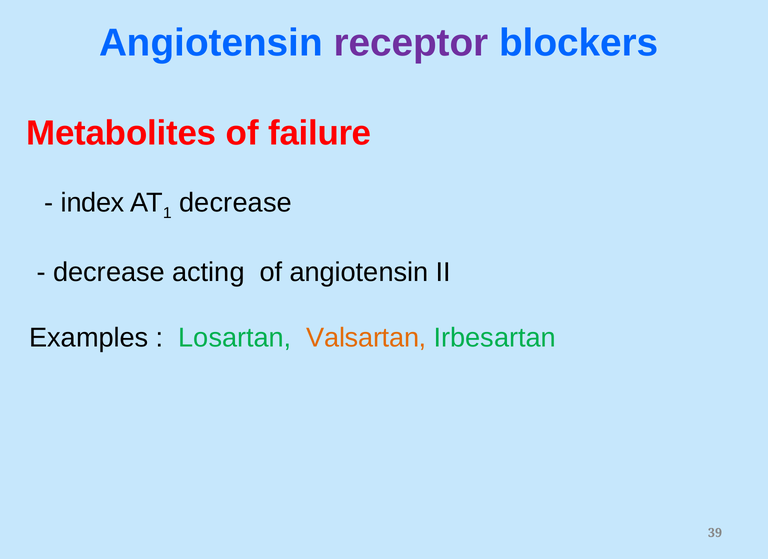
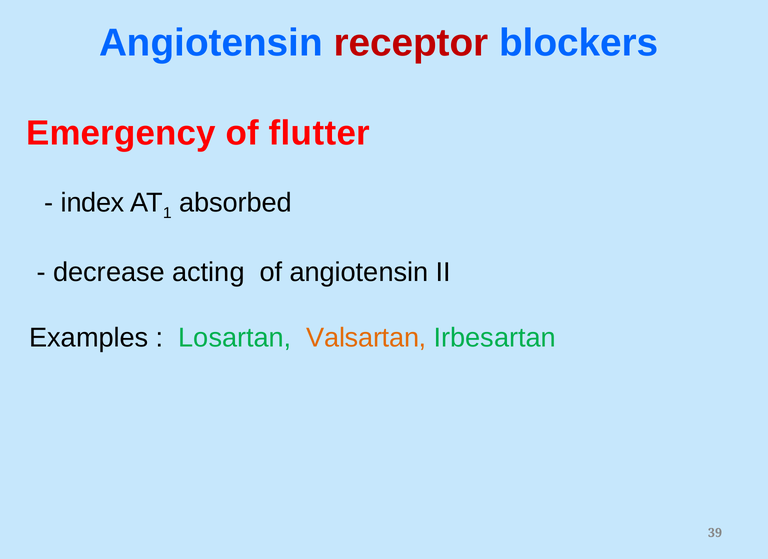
receptor colour: purple -> red (411, 43)
Metabolites: Metabolites -> Emergency (121, 133)
failure: failure -> flutter (319, 133)
decrease: decrease -> absorbed (236, 203)
